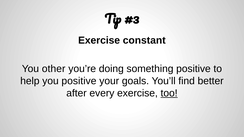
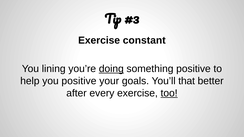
other: other -> lining (54, 69)
doing underline: none -> present (111, 69)
find: find -> that (187, 81)
